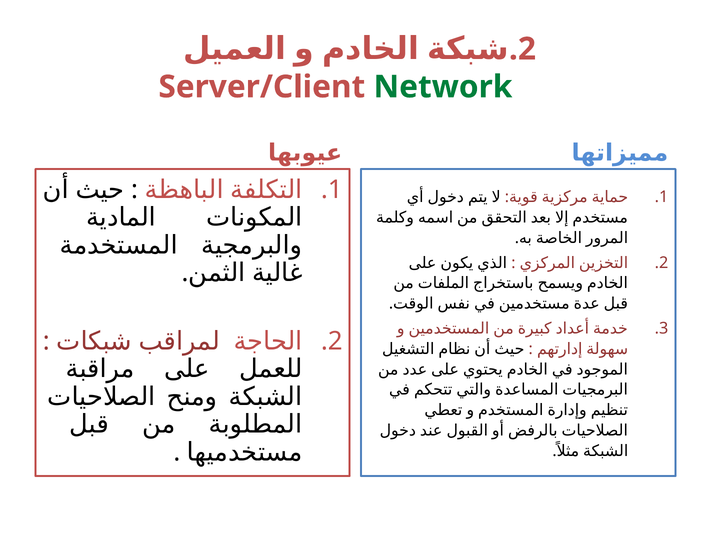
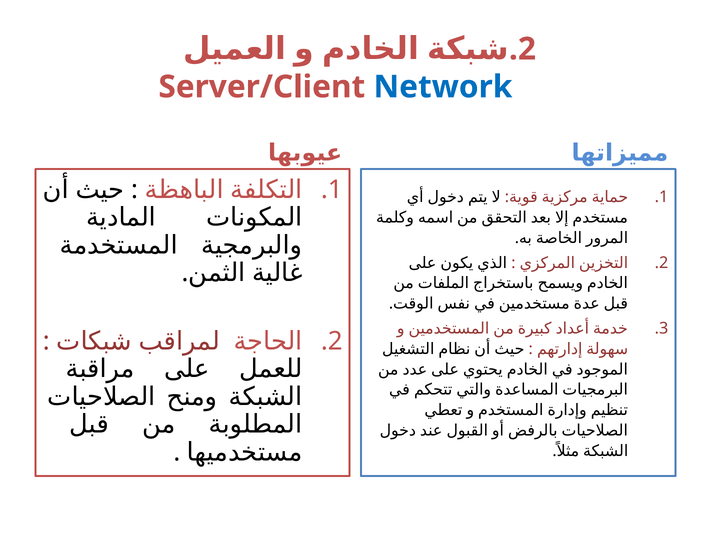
Network colour: green -> blue (443, 87)
